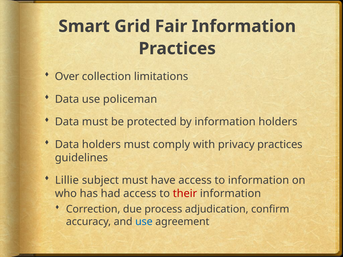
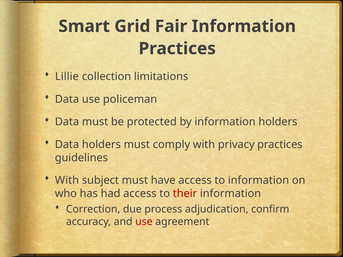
Over: Over -> Lillie (67, 77)
Lillie: Lillie -> With (67, 180)
use colour: blue -> red (144, 222)
